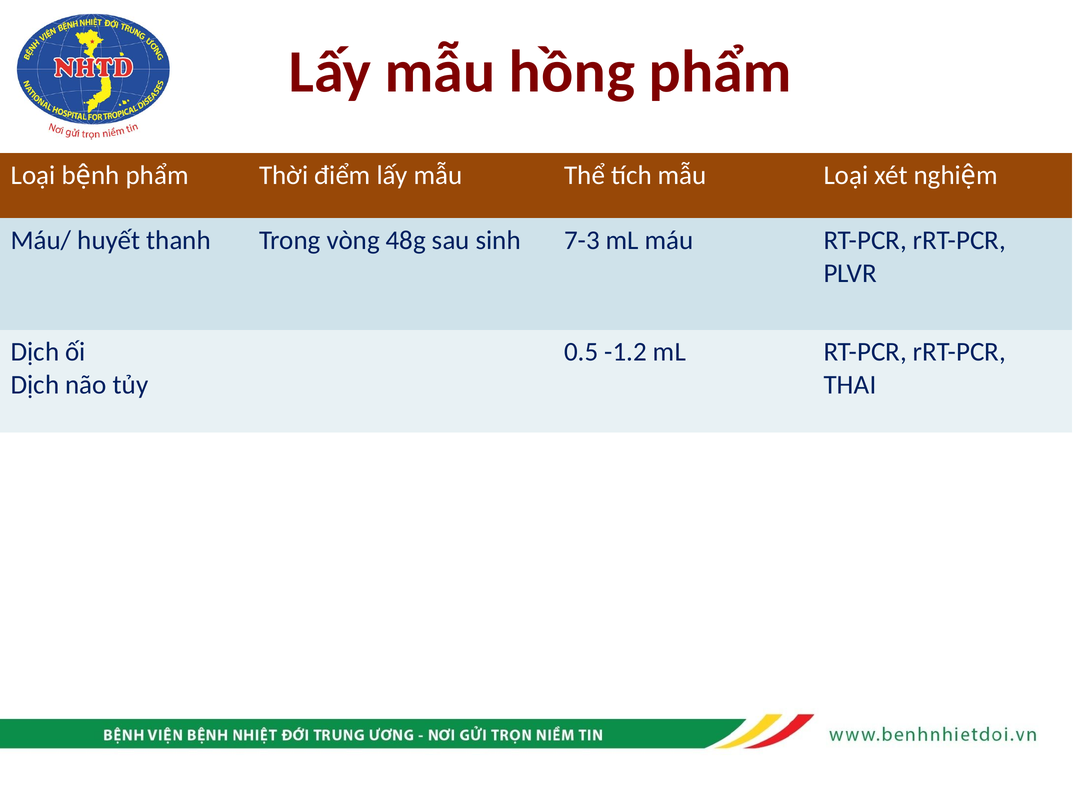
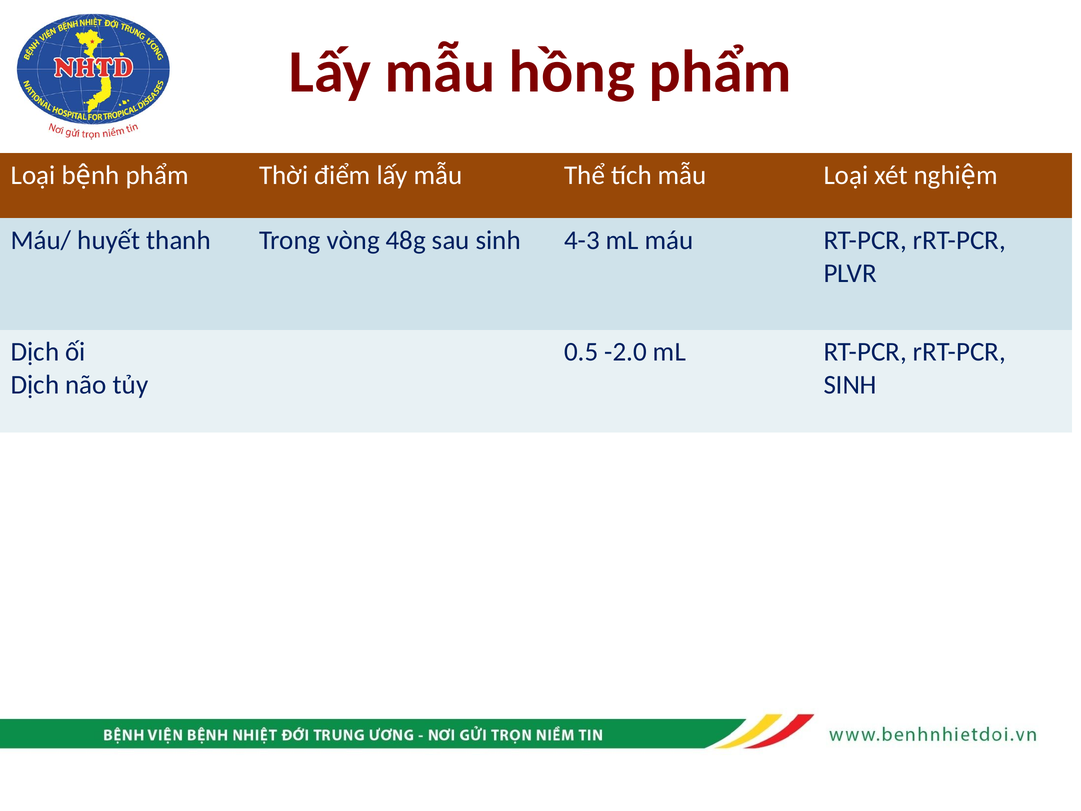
7-3: 7-3 -> 4-3 (582, 240)
-1.2: -1.2 -> -2.0 (626, 352)
THAI: THAI -> SINH (850, 385)
